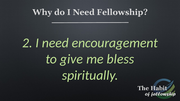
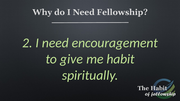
bless: bless -> habit (121, 59)
